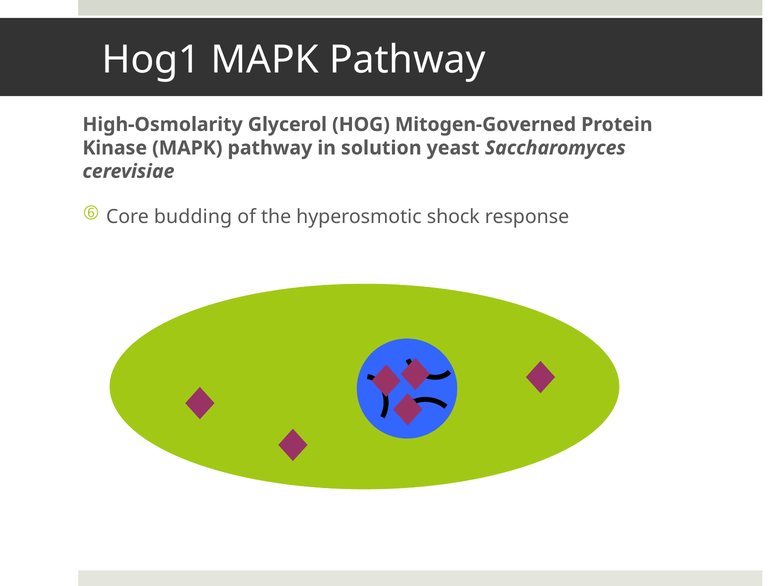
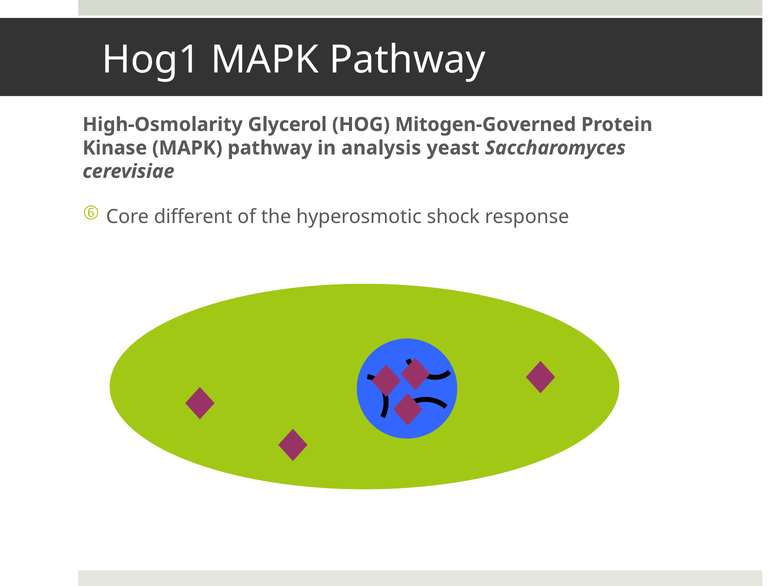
solution: solution -> analysis (381, 148)
budding: budding -> different (193, 217)
